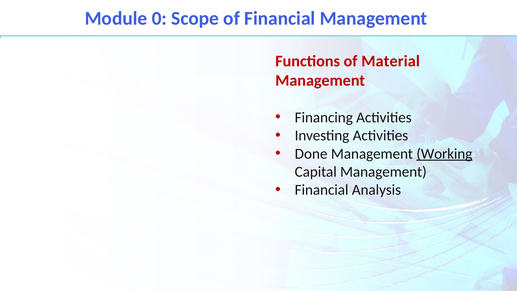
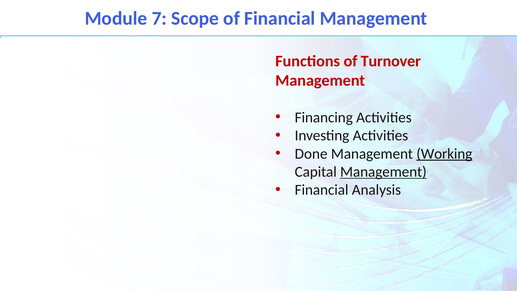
0: 0 -> 7 (159, 18)
Material: Material -> Turnover (391, 61)
Management underline: none -> present (383, 172)
